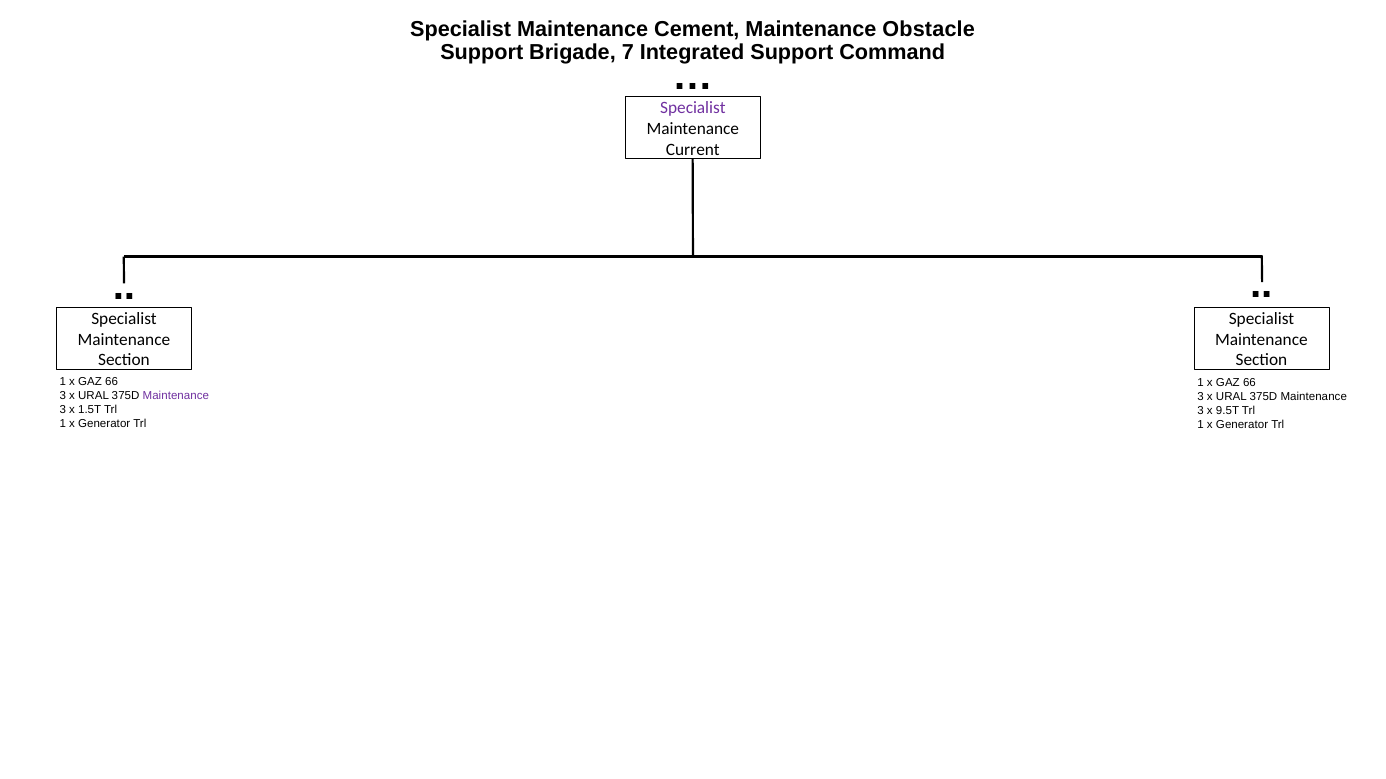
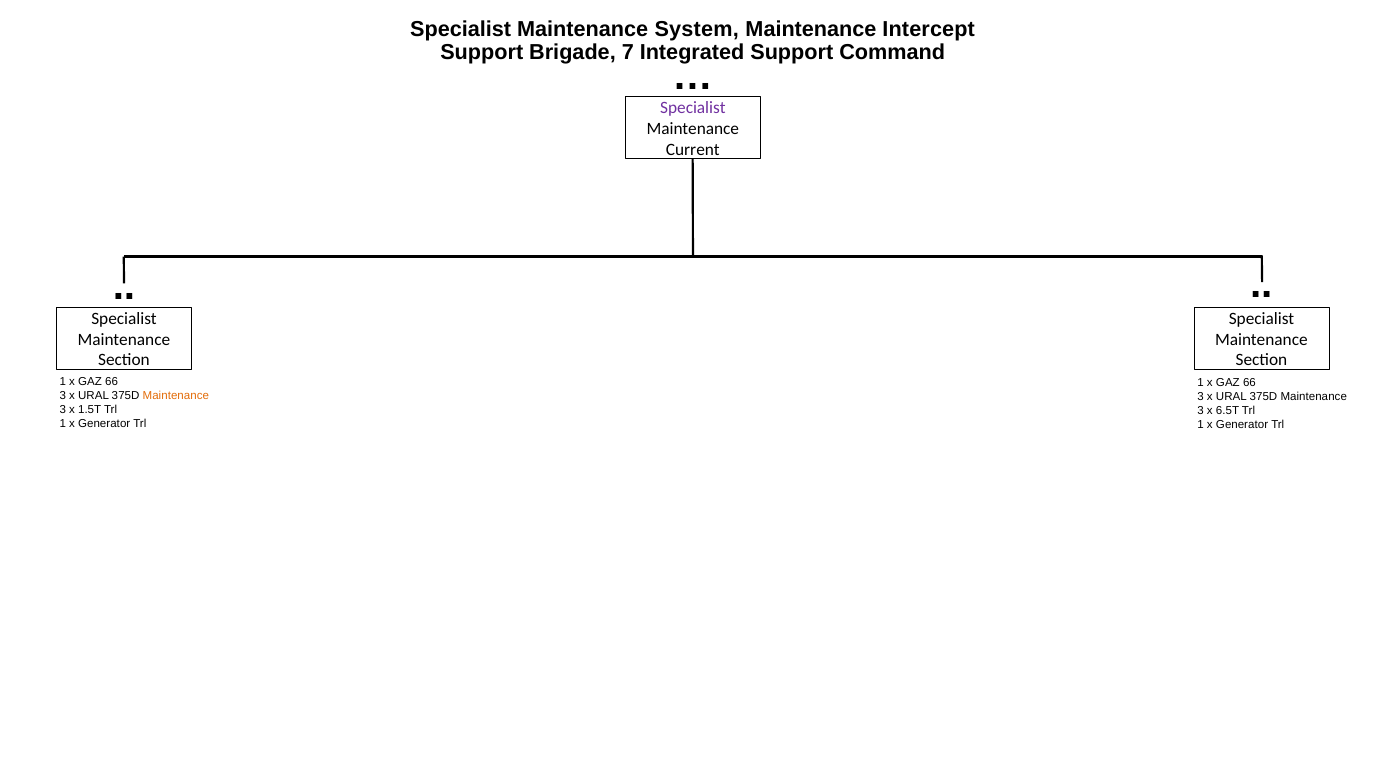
Cement: Cement -> System (697, 29)
Obstacle: Obstacle -> Intercept (929, 29)
Maintenance colour: purple -> orange (176, 396)
9.5T: 9.5T -> 6.5T (1227, 411)
